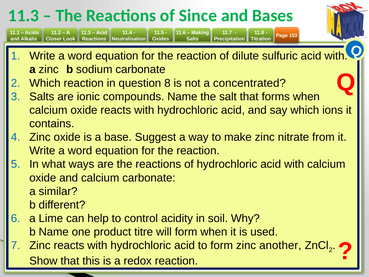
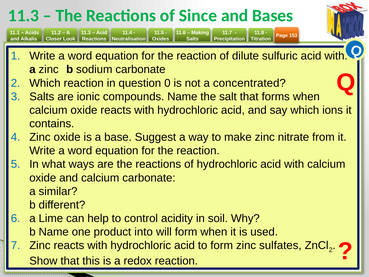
8: 8 -> 0 (167, 83)
titre: titre -> into (144, 232)
another: another -> sulfates (280, 245)
